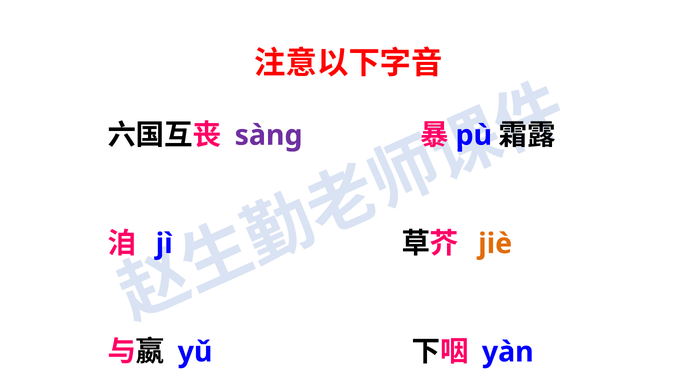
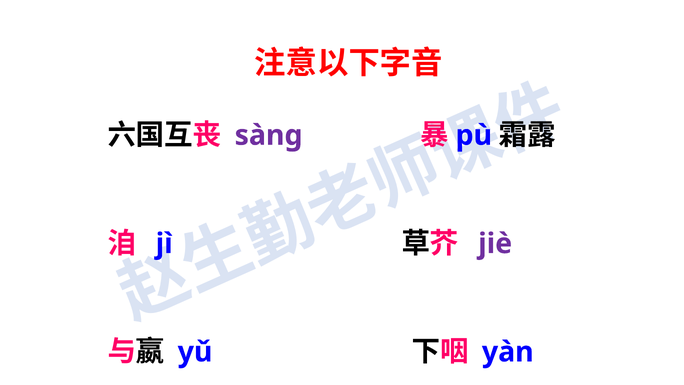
jiè colour: orange -> purple (495, 244)
